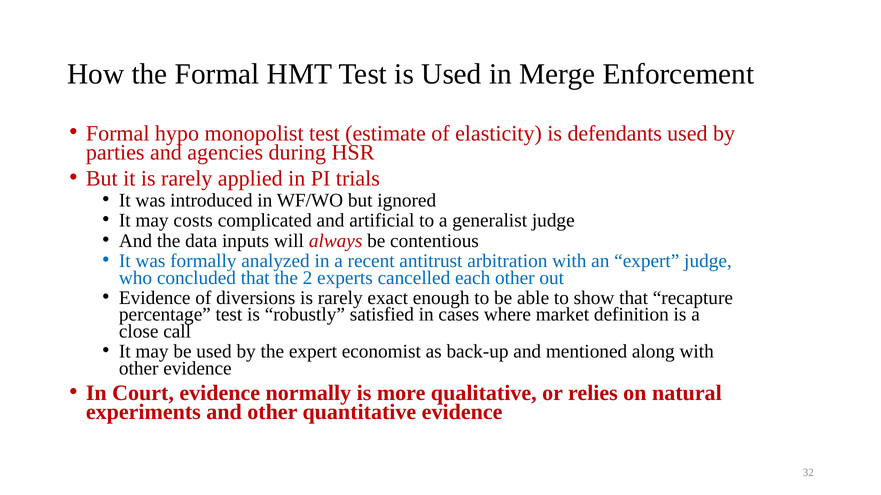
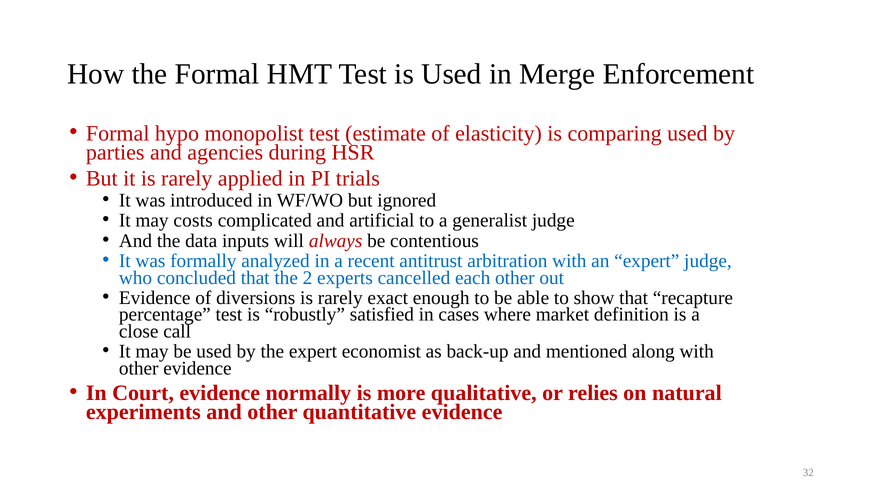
defendants: defendants -> comparing (615, 133)
